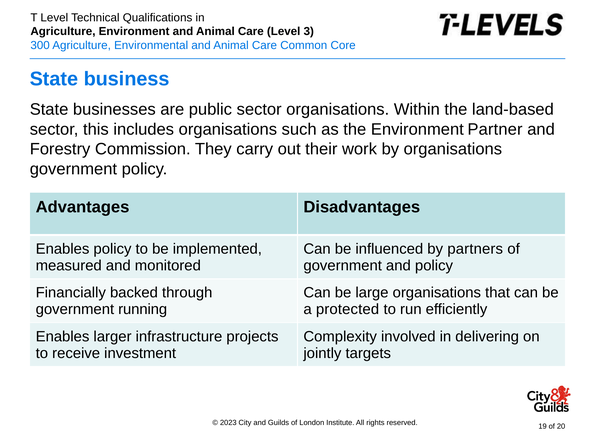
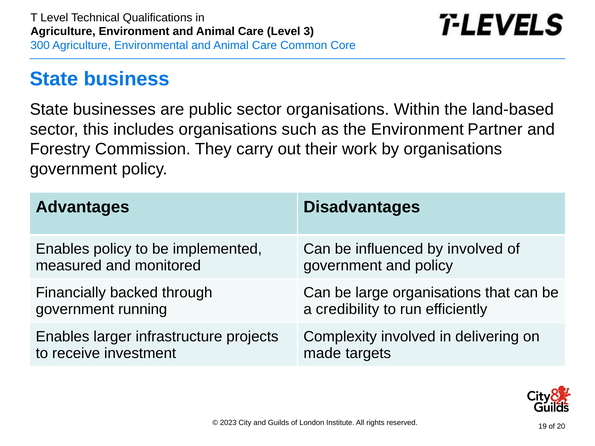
by partners: partners -> involved (475, 249)
protected: protected -> credibility (348, 309)
jointly: jointly -> made (322, 353)
